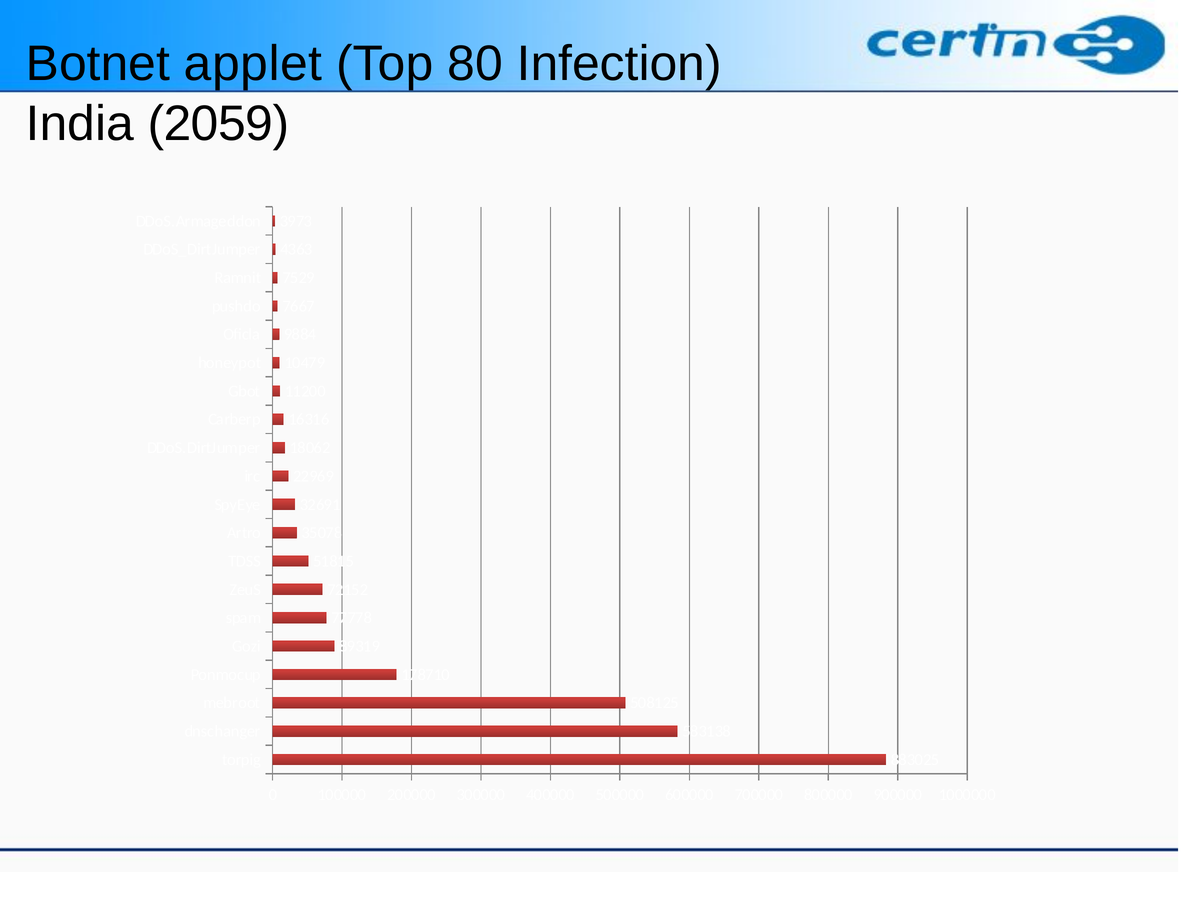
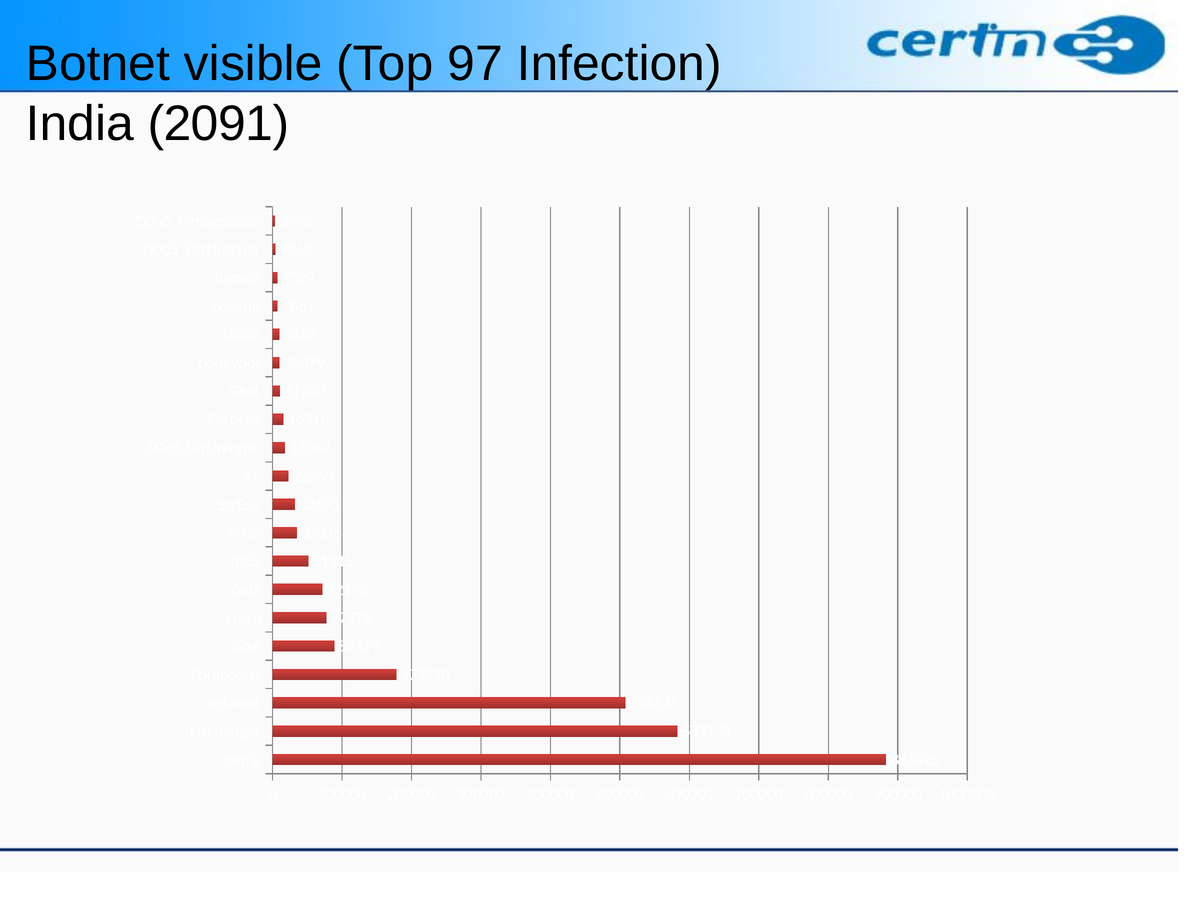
applet: applet -> visible (253, 64)
80: 80 -> 97 (475, 64)
2059: 2059 -> 2091 (218, 124)
